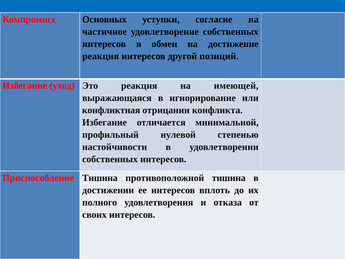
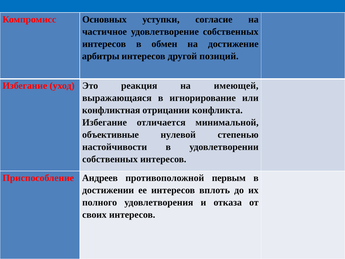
реакция: реакция -> арбитры (101, 56)
профильный: профильный -> объективные (111, 135)
Приспособление Тишина: Тишина -> Андреев (100, 178)
противоположной тишина: тишина -> первым (229, 178)
